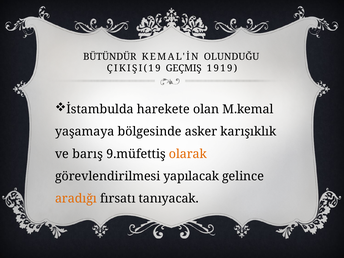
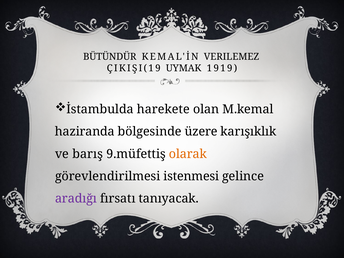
OLUNDUĞU: OLUNDUĞU -> VERILEMEZ (232, 57)
GEÇMIŞ: GEÇMIŞ -> UYMAK (184, 68)
yaşamaya: yaşamaya -> haziranda (85, 132)
asker: asker -> üzere (201, 132)
yapılacak: yapılacak -> istenmesi (191, 176)
aradığı colour: orange -> purple (76, 199)
